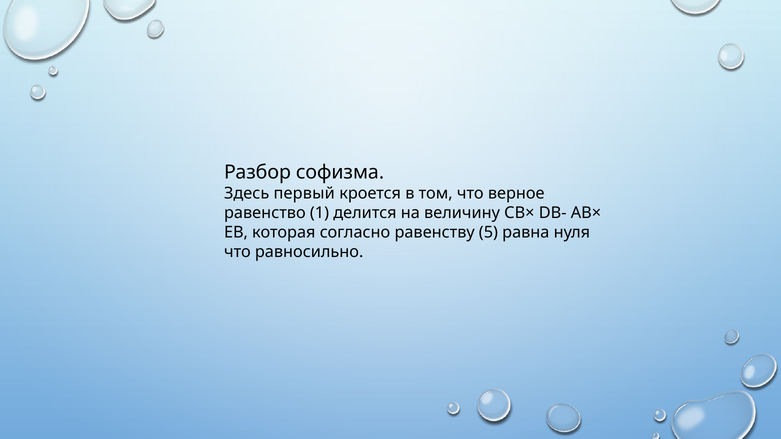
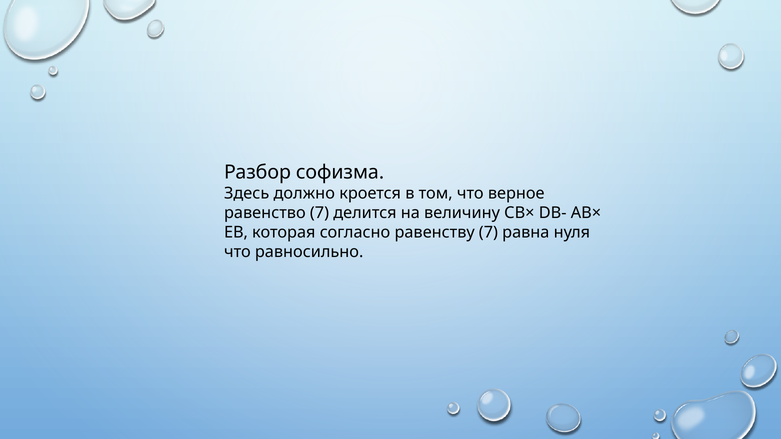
первый: первый -> должно (304, 194)
равенство 1: 1 -> 7 (319, 213)
равенству 5: 5 -> 7 (488, 233)
